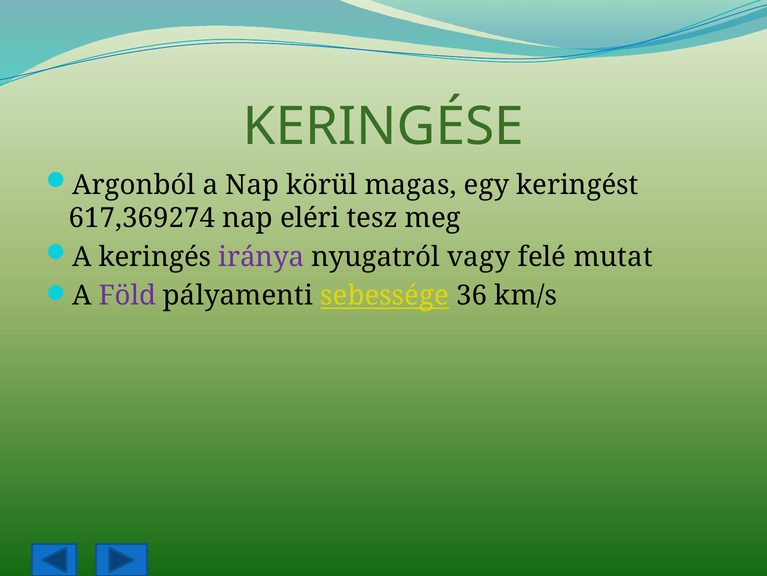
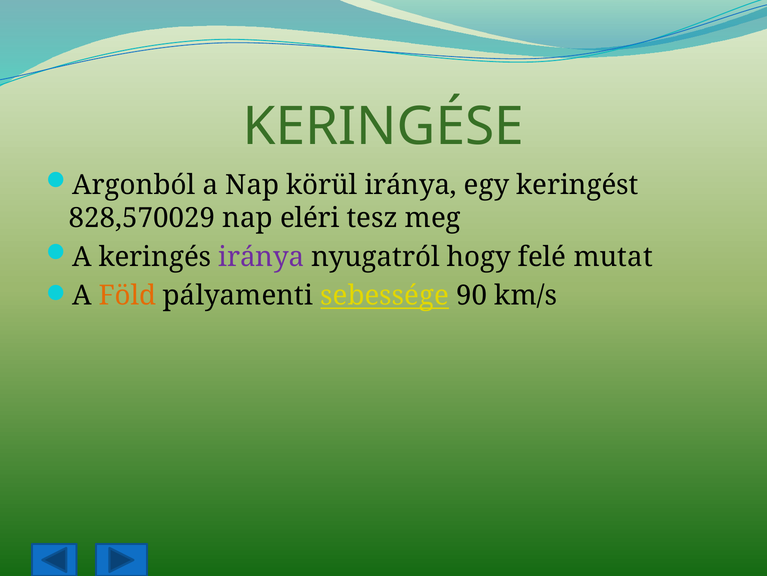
körül magas: magas -> iránya (411, 185)
617,369274: 617,369274 -> 828,570029 (142, 218)
vagy: vagy -> hogy (479, 257)
Föld colour: purple -> orange (127, 295)
36: 36 -> 90 (472, 295)
